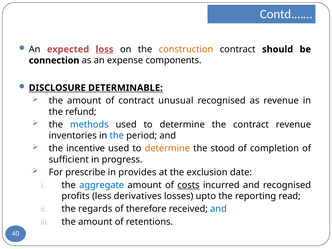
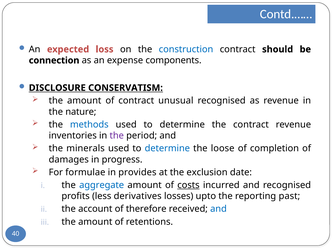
loss underline: present -> none (105, 49)
construction colour: orange -> blue (186, 49)
DETERMINABLE: DETERMINABLE -> CONSERVATISM (126, 88)
refund: refund -> nature (81, 112)
the colour: blue -> purple (117, 136)
incentive: incentive -> minerals (86, 148)
determine colour: orange -> blue (167, 148)
stood: stood -> loose (223, 148)
sufficient: sufficient -> damages (69, 159)
prescribe: prescribe -> formulae (85, 172)
read: read -> past (289, 196)
regards: regards -> account (95, 209)
